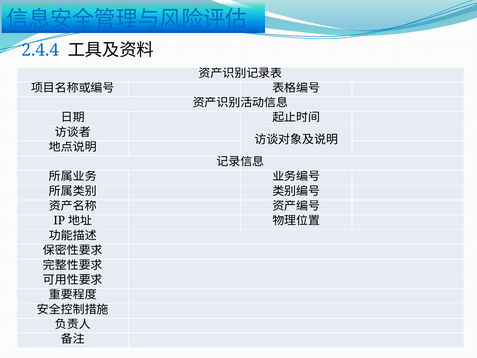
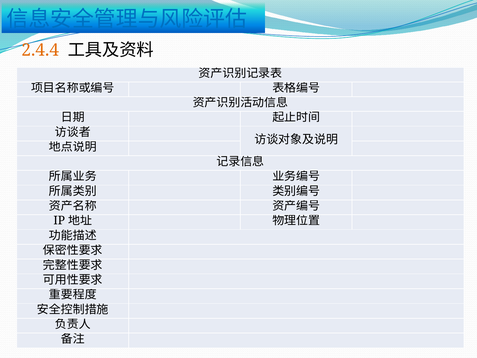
2.4.4 colour: blue -> orange (40, 50)
